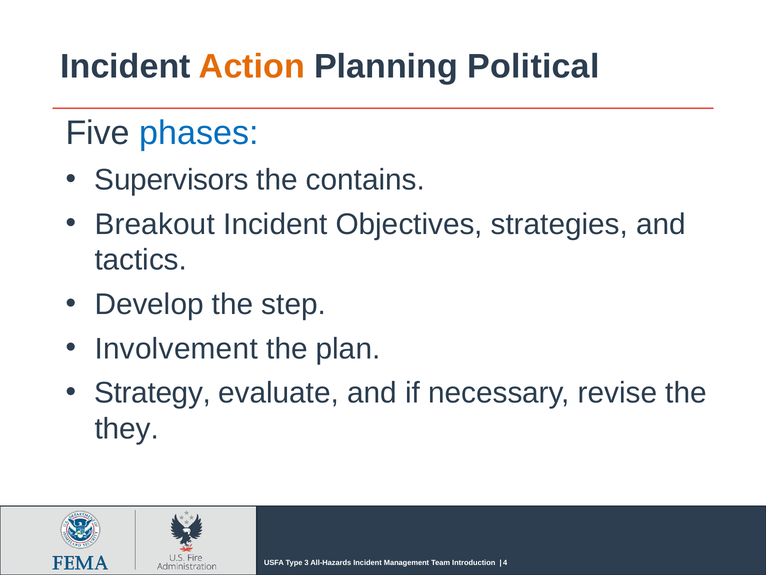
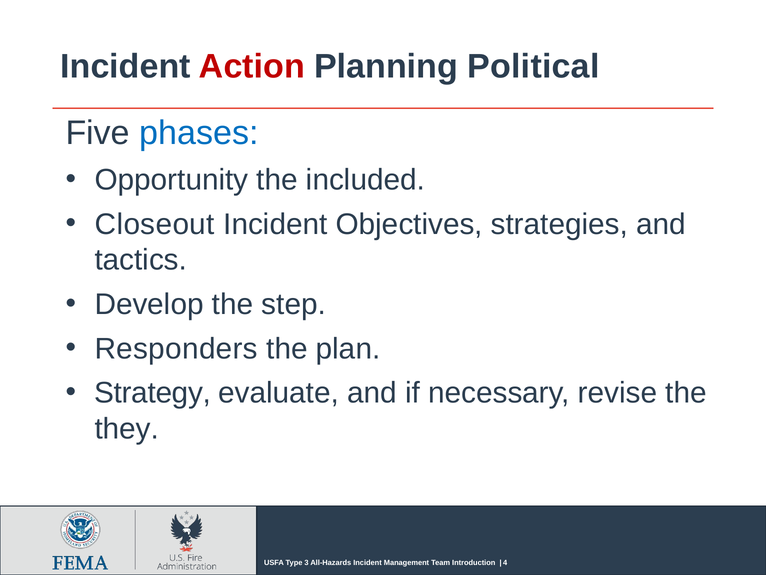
Action colour: orange -> red (252, 67)
Supervisors: Supervisors -> Opportunity (171, 180)
contains: contains -> included (365, 180)
Breakout: Breakout -> Closeout (155, 224)
Involvement: Involvement -> Responders (176, 348)
